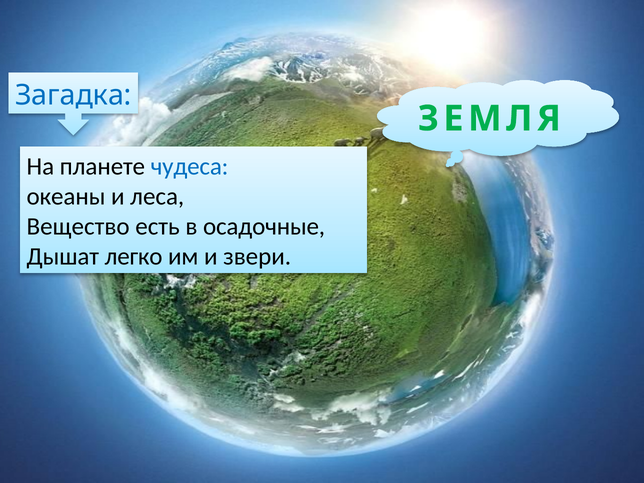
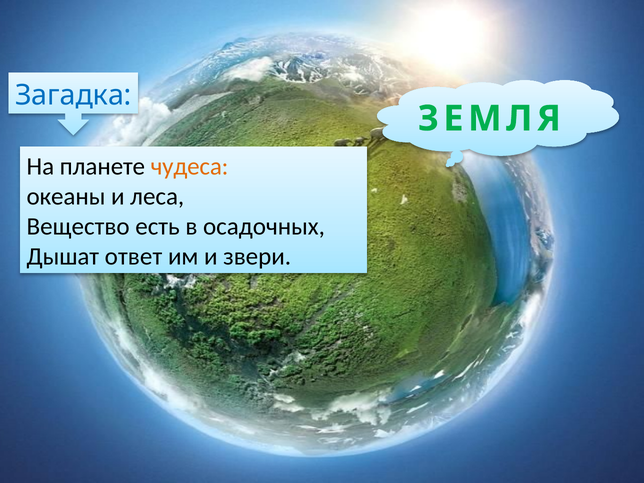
чудеса colour: blue -> orange (190, 166)
осадочные: осадочные -> осадочных (264, 227)
легко: легко -> ответ (133, 257)
